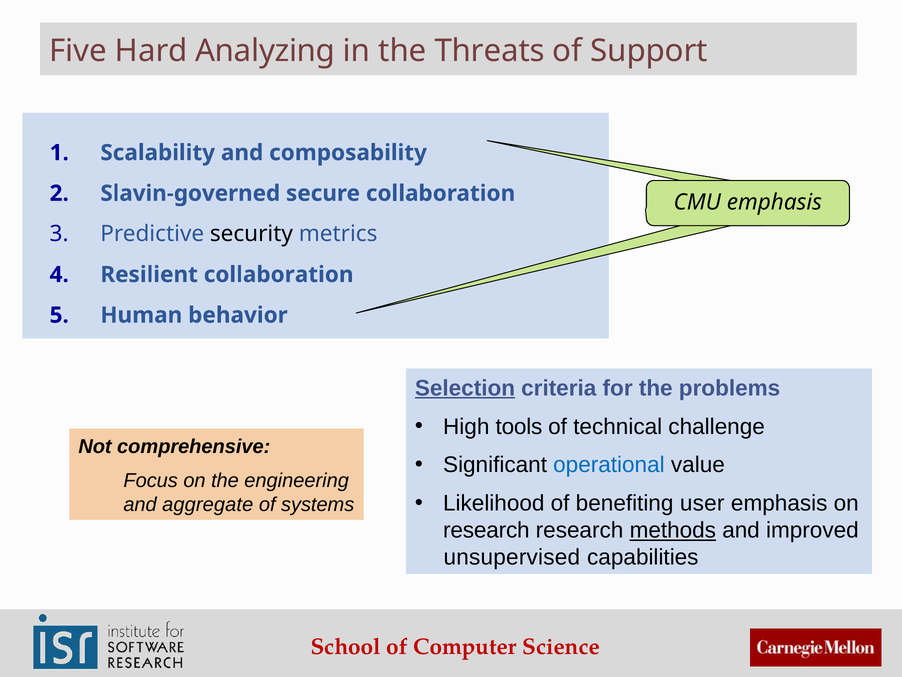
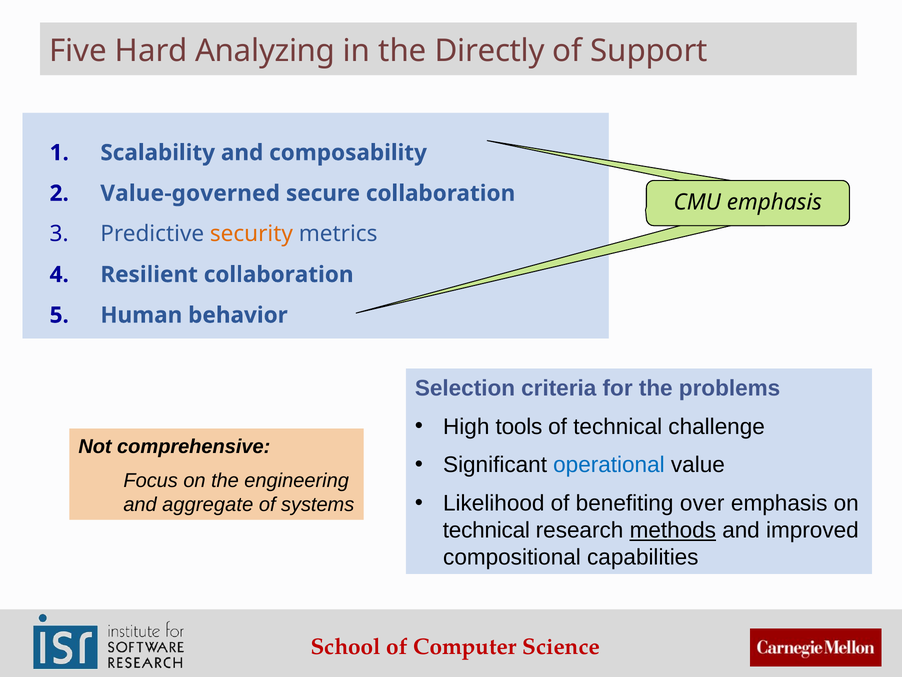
Threats: Threats -> Directly (490, 51)
Slavin-governed: Slavin-governed -> Value-governed (190, 193)
security colour: black -> orange (251, 234)
Selection underline: present -> none (465, 388)
user: user -> over (702, 503)
research: research -> technical (486, 530)
unsupervised: unsupervised -> compositional (512, 557)
